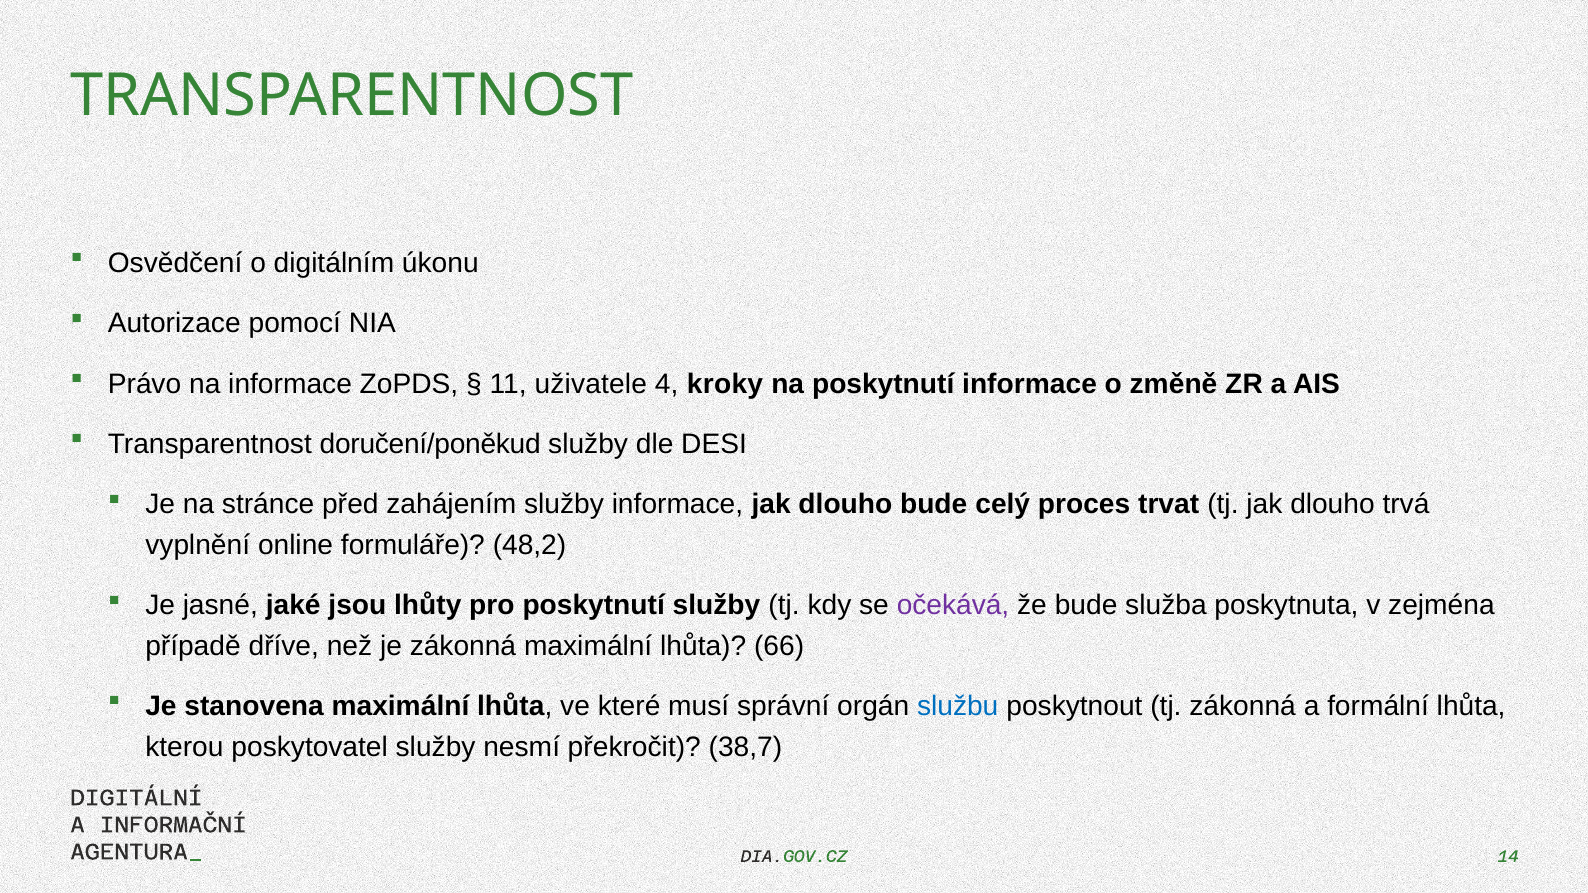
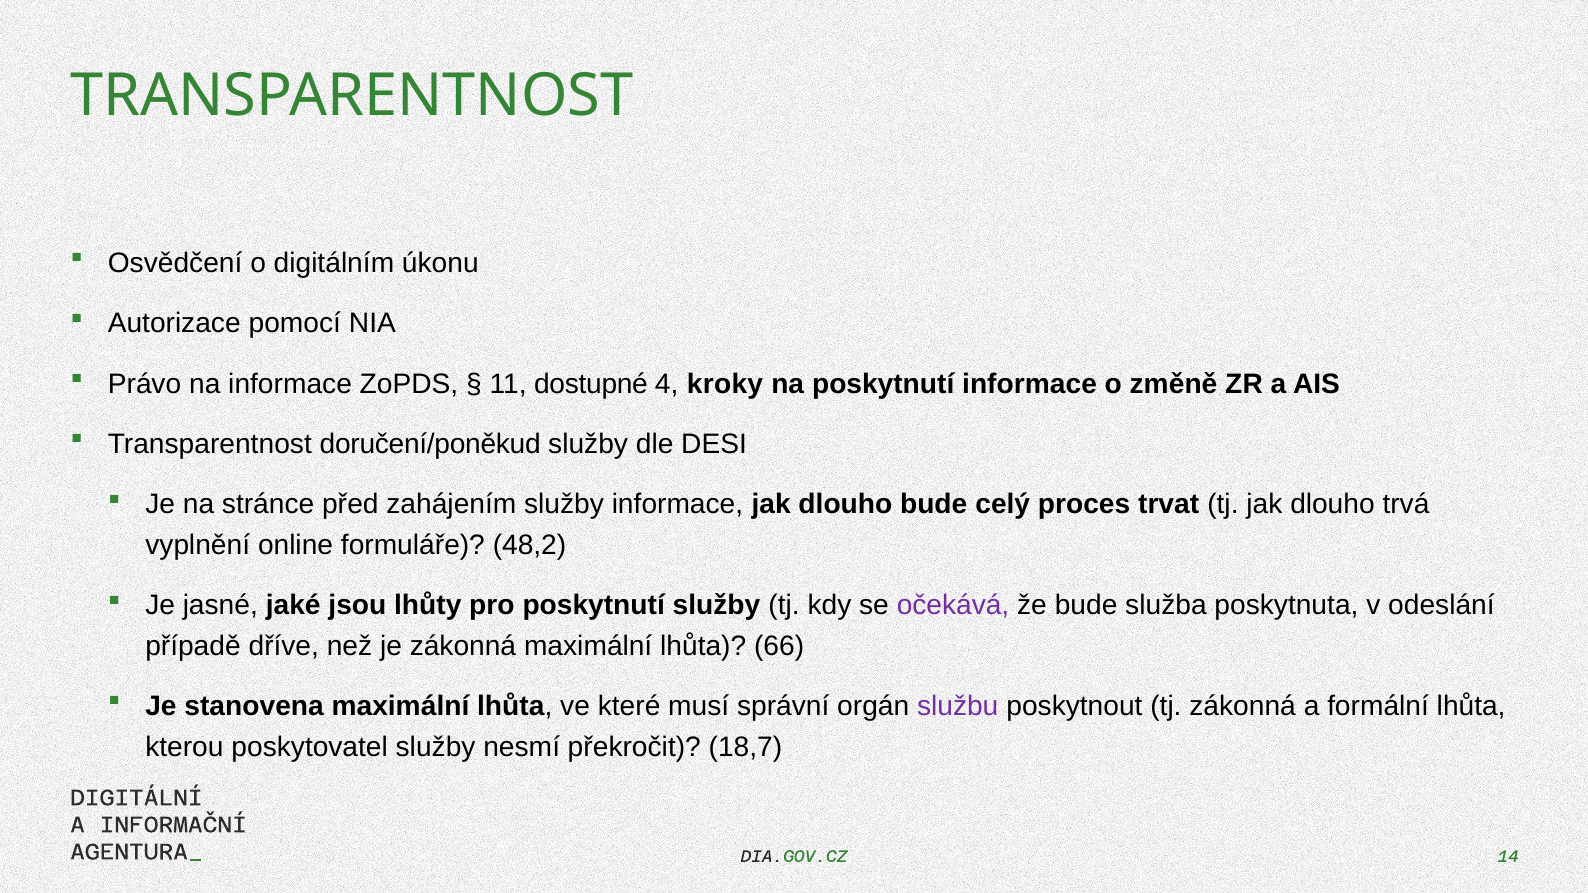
uživatele: uživatele -> dostupné (591, 384)
zejména: zejména -> odeslání (1441, 606)
službu colour: blue -> purple (958, 706)
38,7: 38,7 -> 18,7 (745, 747)
